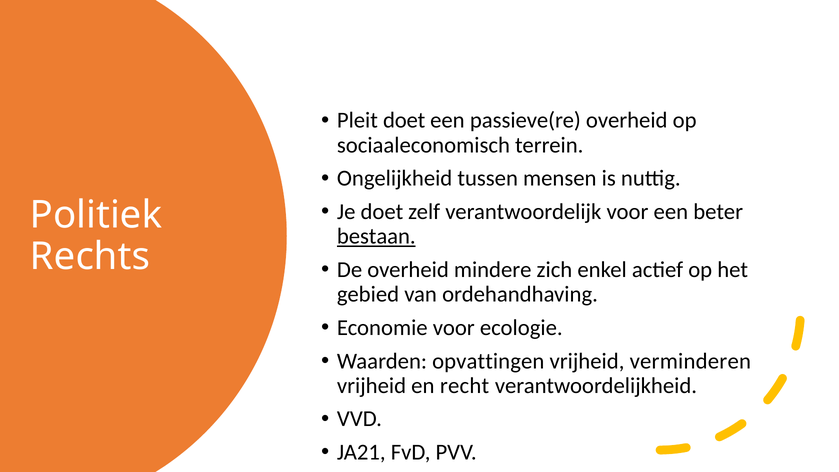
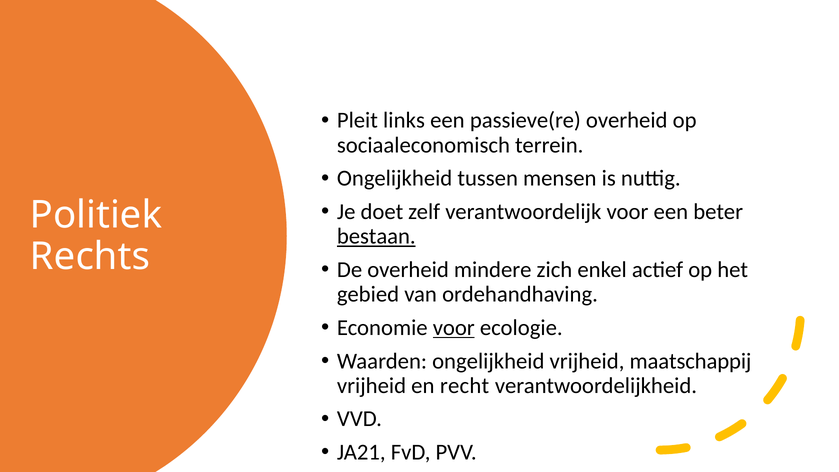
Pleit doet: doet -> links (404, 120)
voor underline: none -> present (454, 328)
Waarden opvattingen: opvattingen -> ongelijkheid (488, 361)
verminderen: verminderen -> maatschappij (690, 361)
